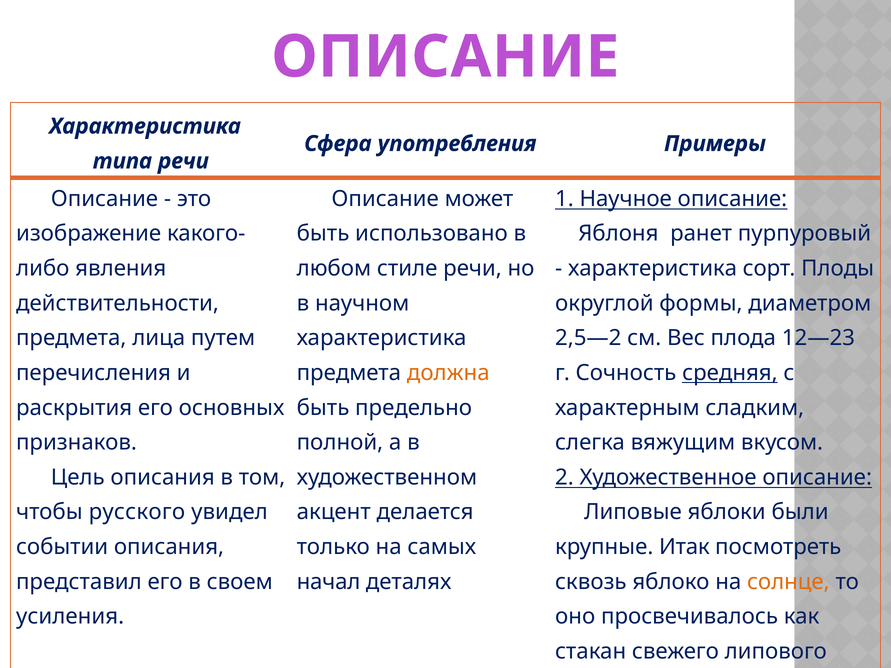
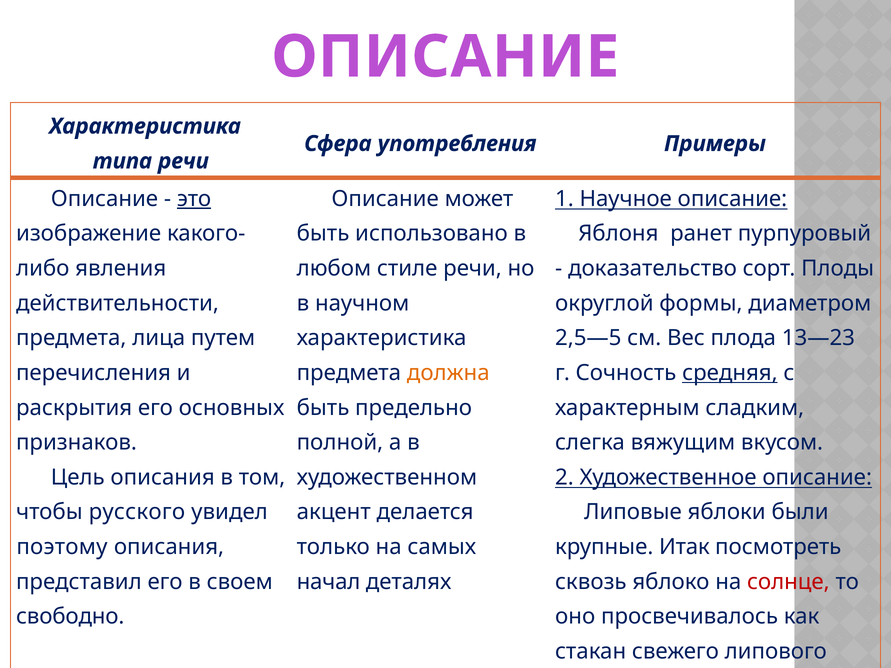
это underline: none -> present (194, 199)
характеристика: характеристика -> доказательство (652, 269)
2,5—2: 2,5—2 -> 2,5—5 (588, 338)
12—23: 12—23 -> 13—23 (818, 338)
событии: событии -> поэтому (62, 547)
солнце colour: orange -> red (788, 582)
усиления: усиления -> свободно (70, 617)
